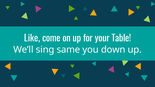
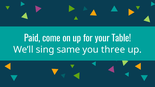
Like: Like -> Paid (32, 38)
down: down -> three (113, 50)
